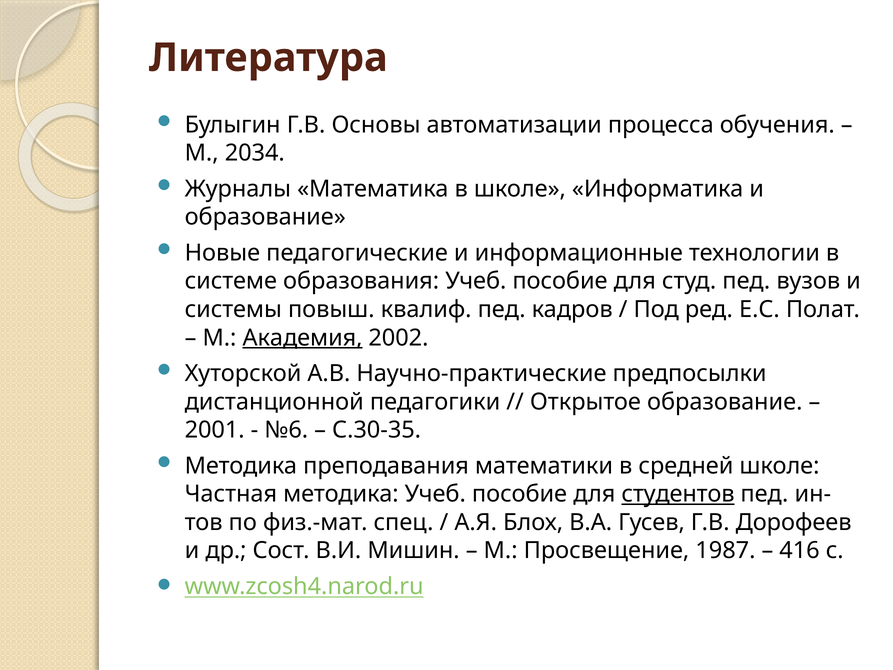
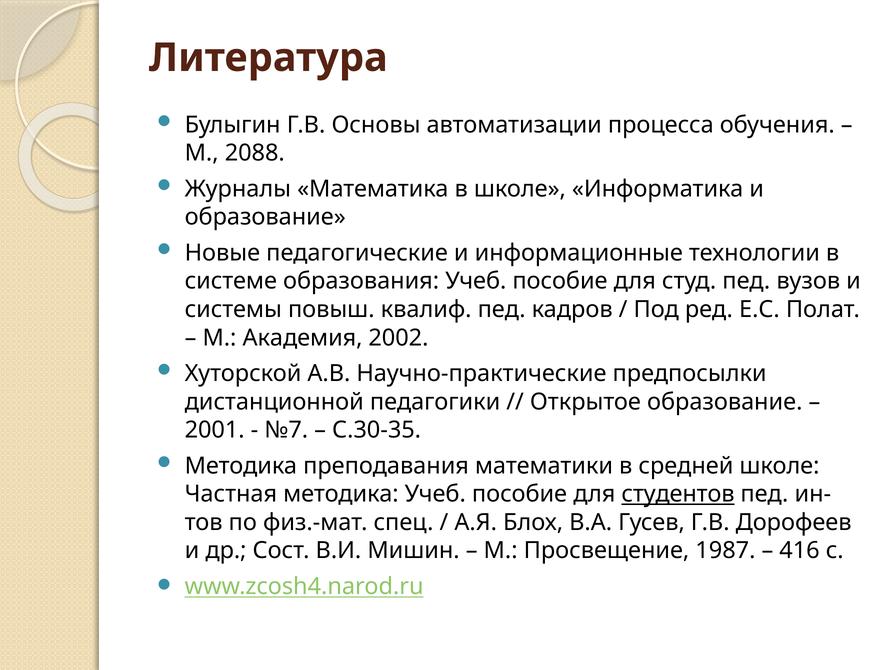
2034: 2034 -> 2088 (255, 153)
Академия underline: present -> none (303, 338)
№6: №6 -> №7 (286, 430)
